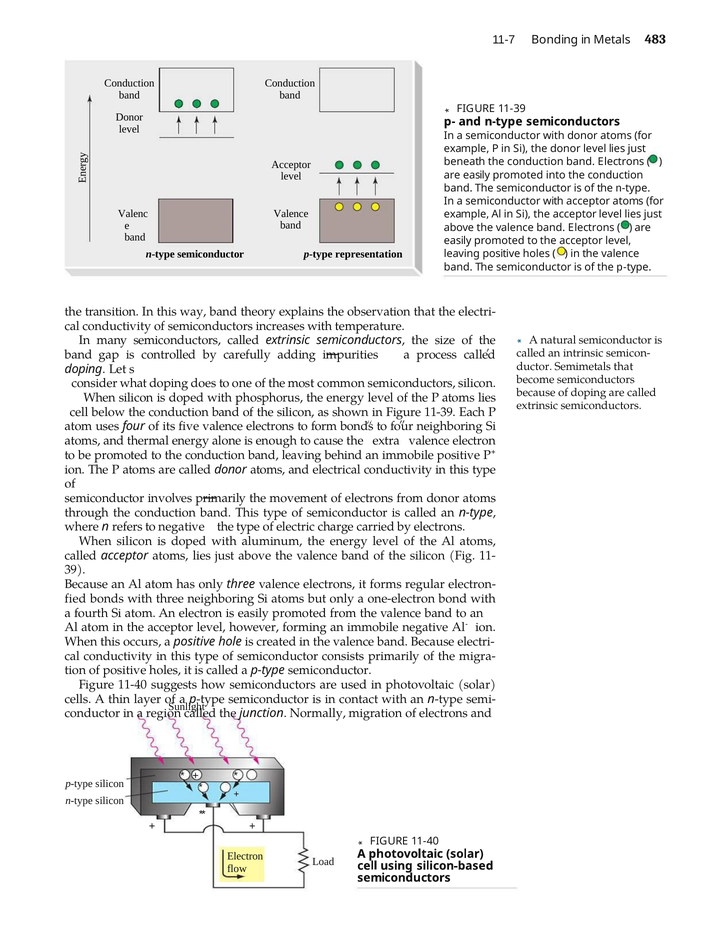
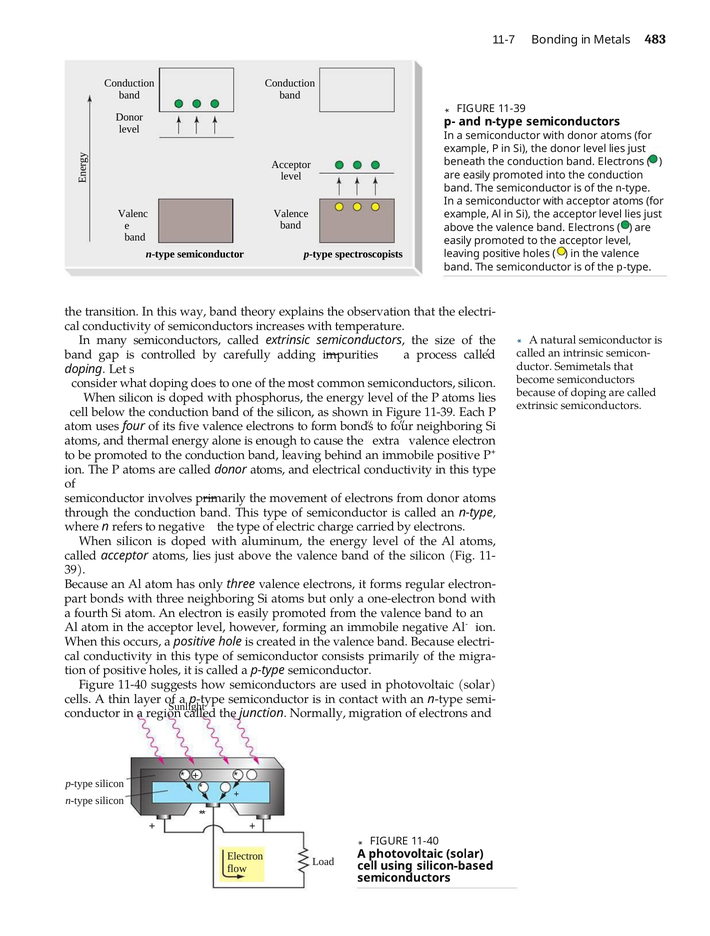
representation: representation -> spectroscopists (369, 254)
fied: fied -> part (76, 598)
